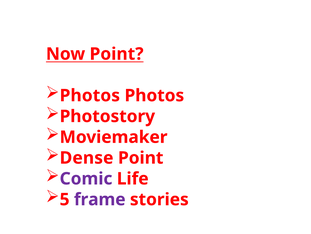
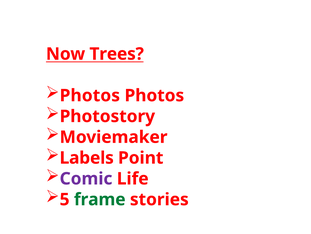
Now Point: Point -> Trees (117, 54)
Dense: Dense -> Labels (87, 157)
frame colour: purple -> green (100, 199)
